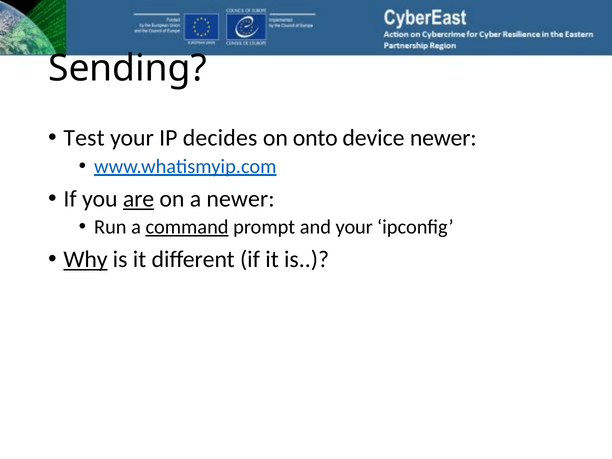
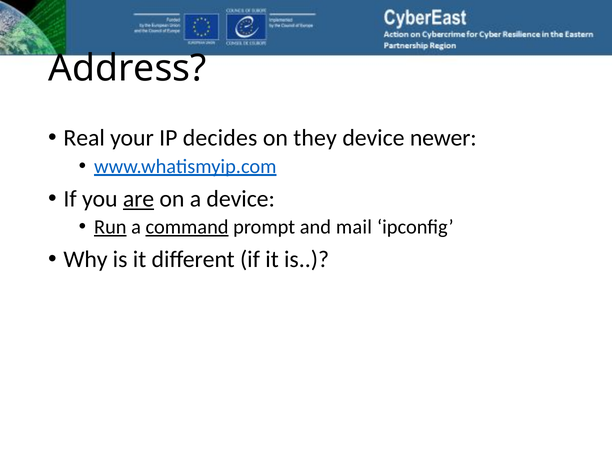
Sending: Sending -> Address (127, 69)
Test: Test -> Real (84, 138)
onto: onto -> they (315, 138)
a newer: newer -> device (241, 199)
Run underline: none -> present (110, 227)
and your: your -> mail (354, 227)
Why underline: present -> none (86, 259)
